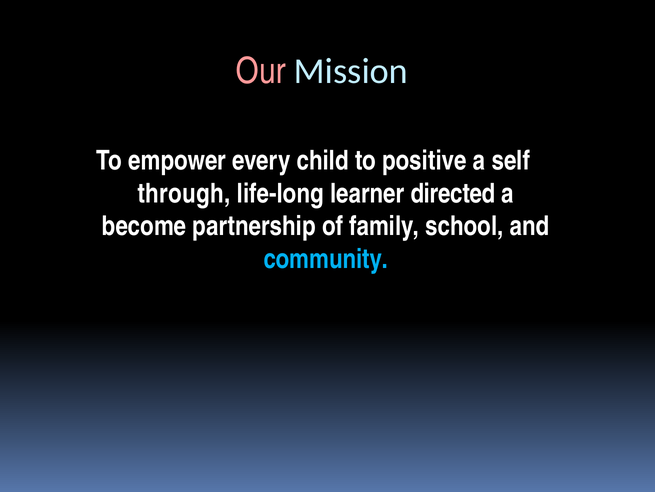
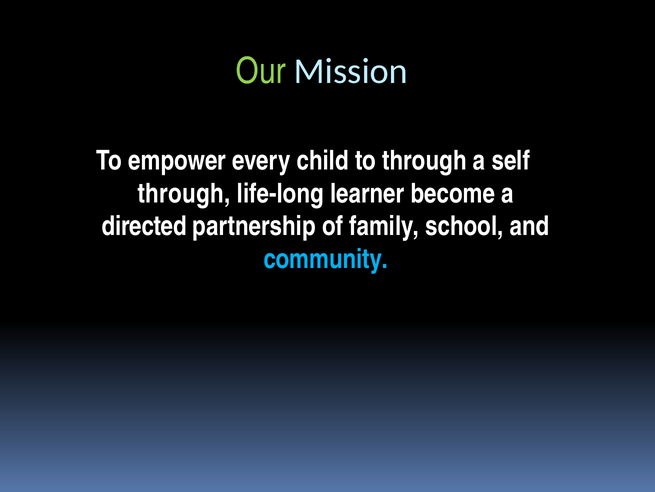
Our colour: pink -> light green (261, 71)
to positive: positive -> through (424, 160)
directed: directed -> become (453, 193)
become: become -> directed (144, 226)
